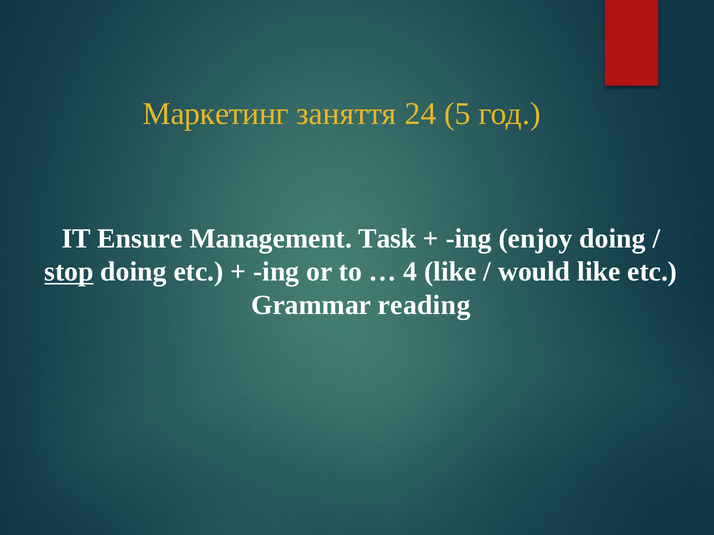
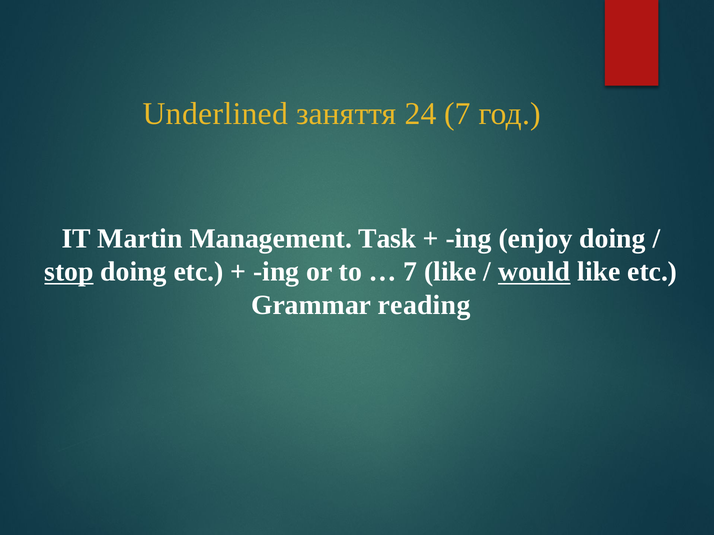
Маркетинг: Маркетинг -> Underlined (215, 114)
24 5: 5 -> 7 (458, 114)
Ensure: Ensure -> Martin (140, 239)
4: 4 -> 7 (410, 272)
would underline: none -> present (534, 272)
